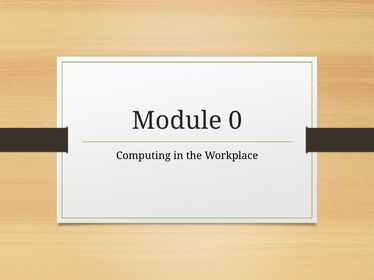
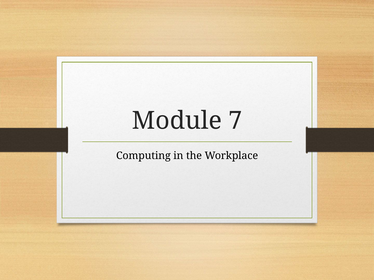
0: 0 -> 7 (235, 121)
